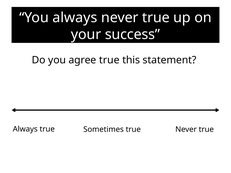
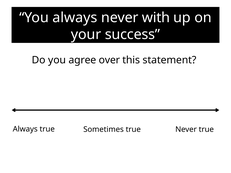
true: true -> with (156, 18)
agree true: true -> over (109, 60)
